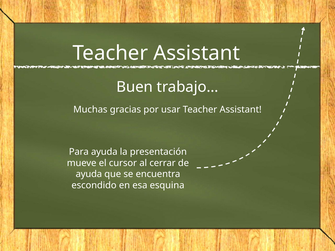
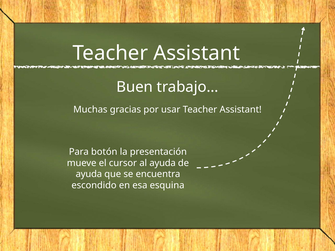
Para ayuda: ayuda -> botón (104, 152)
al cerrar: cerrar -> ayuda (163, 163)
